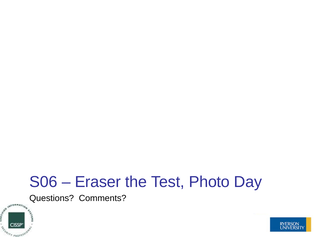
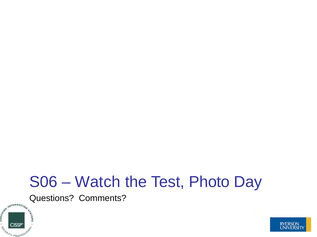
Eraser: Eraser -> Watch (98, 182)
